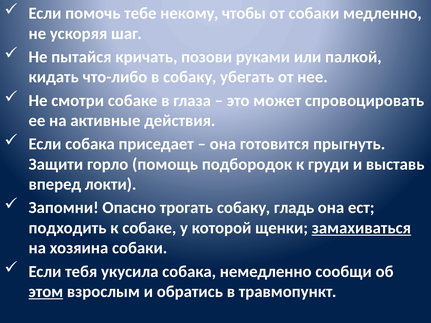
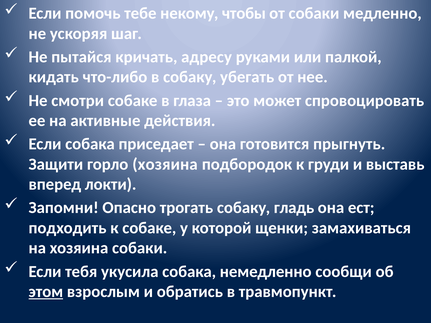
позови: позови -> адресу (207, 57)
горло помощь: помощь -> хозяина (165, 164)
замахиваться underline: present -> none (361, 228)
